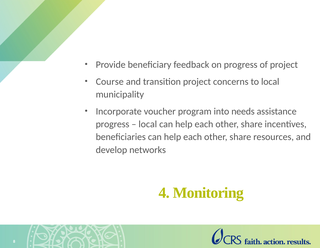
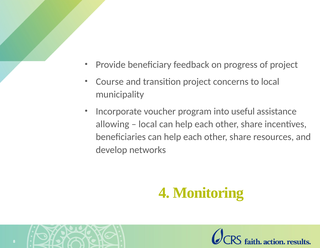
needs: needs -> useful (243, 111)
progress: progress -> allowing (112, 124)
